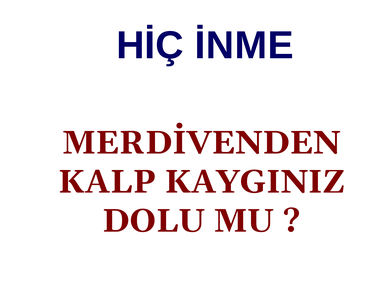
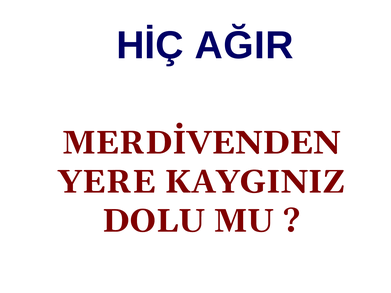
İNME: İNME -> AĞIR (244, 45)
KALP: KALP -> YERE (107, 182)
